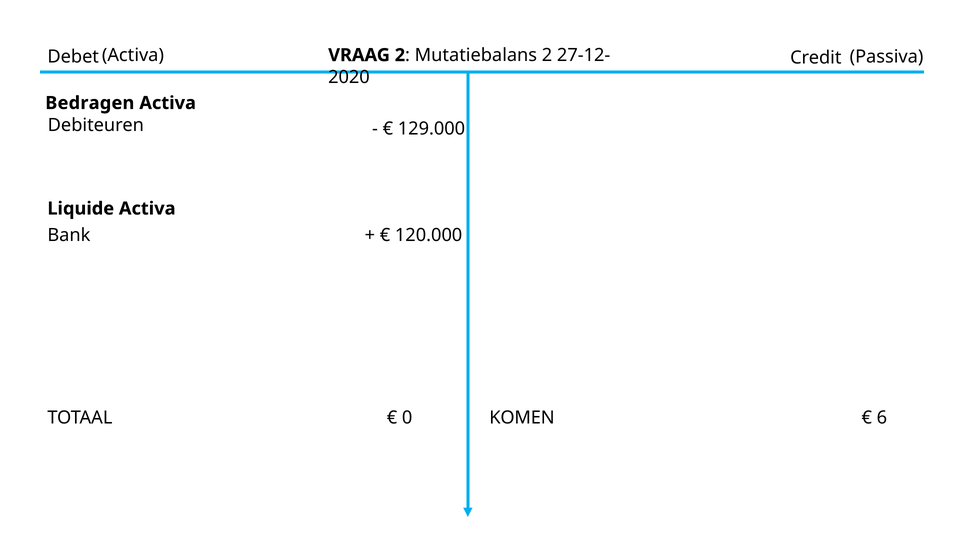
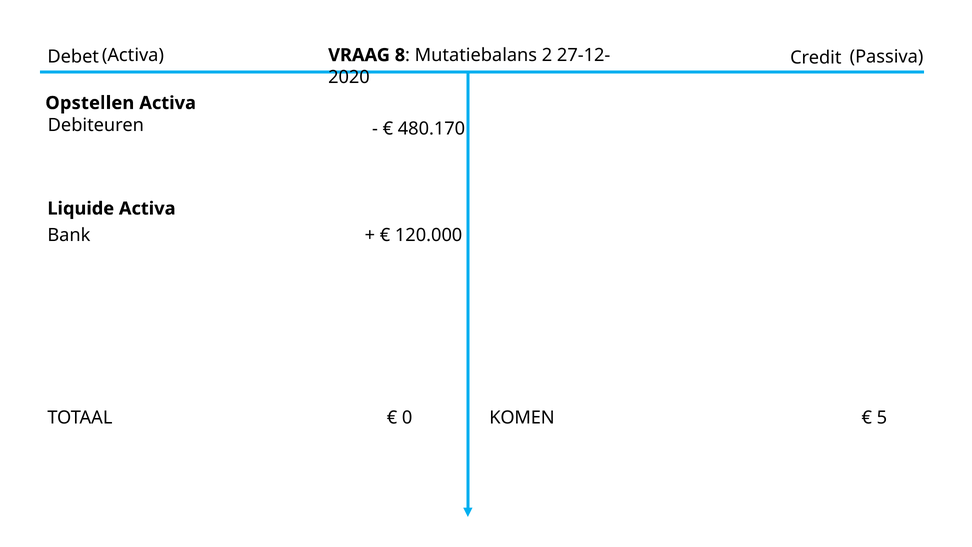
VRAAG 2: 2 -> 8 (400, 55)
Bedragen: Bedragen -> Opstellen (90, 103)
129.000: 129.000 -> 480.170 (431, 128)
6: 6 -> 5 (882, 418)
